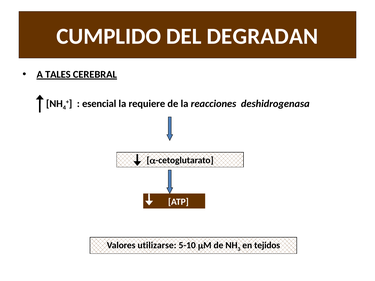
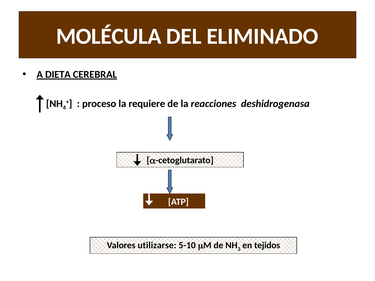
CUMPLIDO: CUMPLIDO -> MOLÉCULA (109, 36)
DEGRADAN: DEGRADAN -> ELIMINADO (262, 36)
TALES: TALES -> DIETA (58, 74)
esencial: esencial -> proceso (99, 104)
